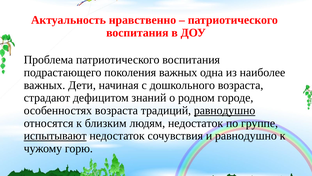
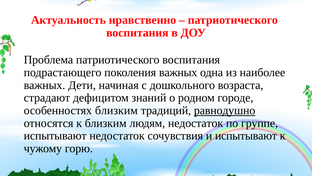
особенностях возраста: возраста -> близким (116, 110)
испытывают underline: present -> none (55, 135)
и равнодушно: равнодушно -> испытывают (246, 135)
